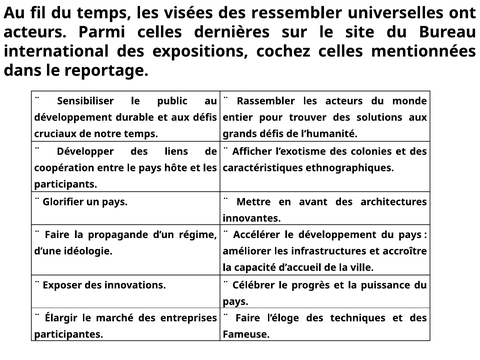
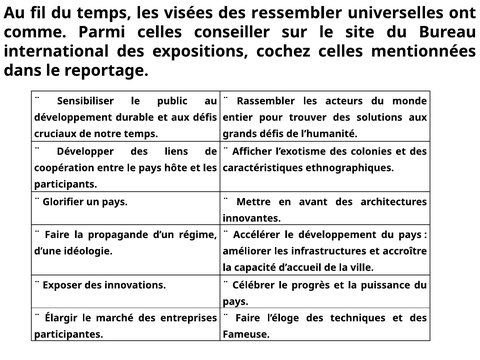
acteurs: acteurs -> comme (35, 32)
dernières: dernières -> conseiller (232, 32)
